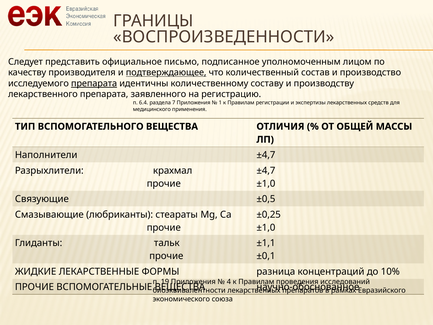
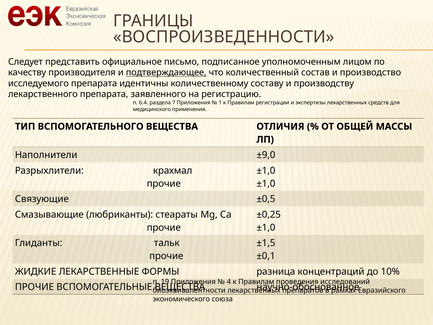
препарата underline: present -> none (94, 83)
Наполнители ±4,7: ±4,7 -> ±9,0 (266, 155)
±4,7: ±4,7 -> ±1,0 (266, 170)
±1,1: ±1,1 -> ±1,5 (266, 243)
